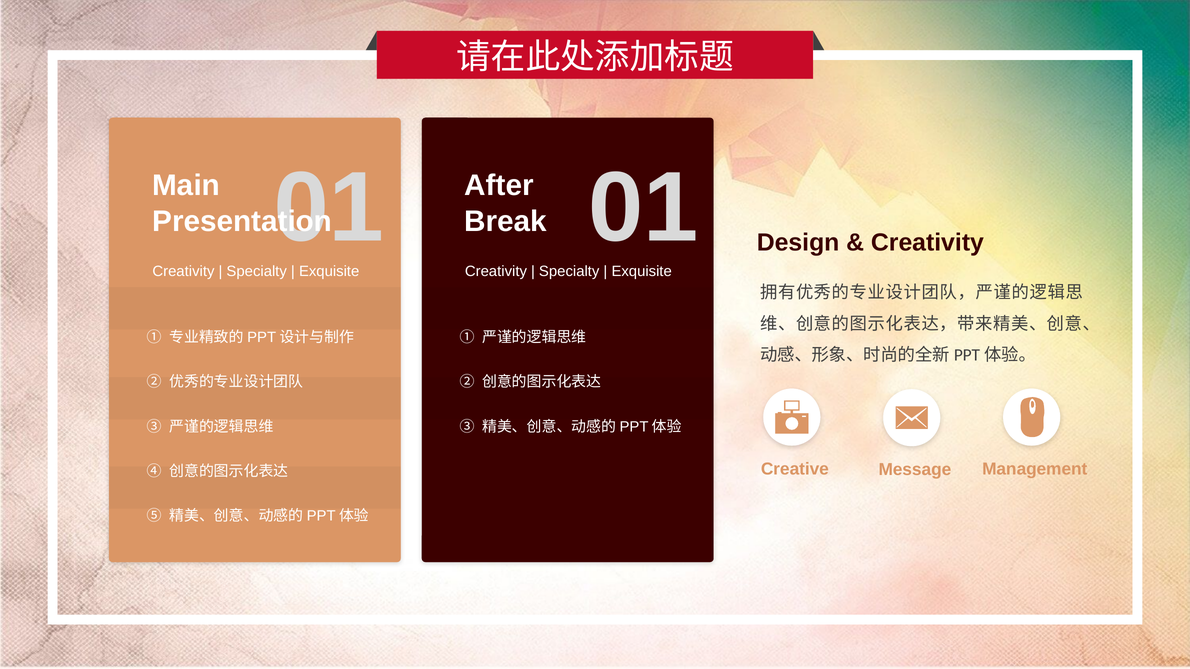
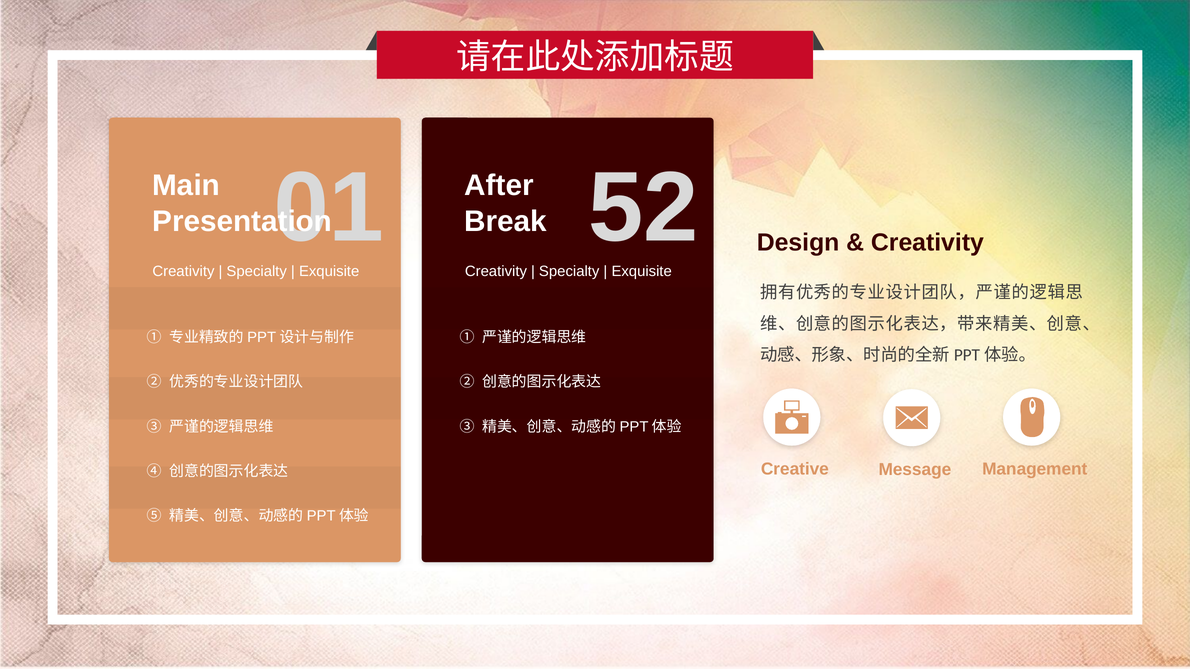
Presentation 01: 01 -> 52 (643, 208)
